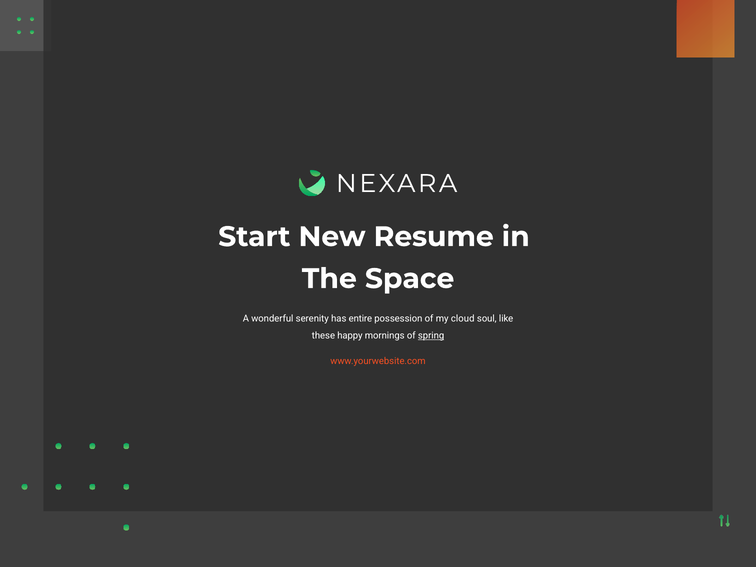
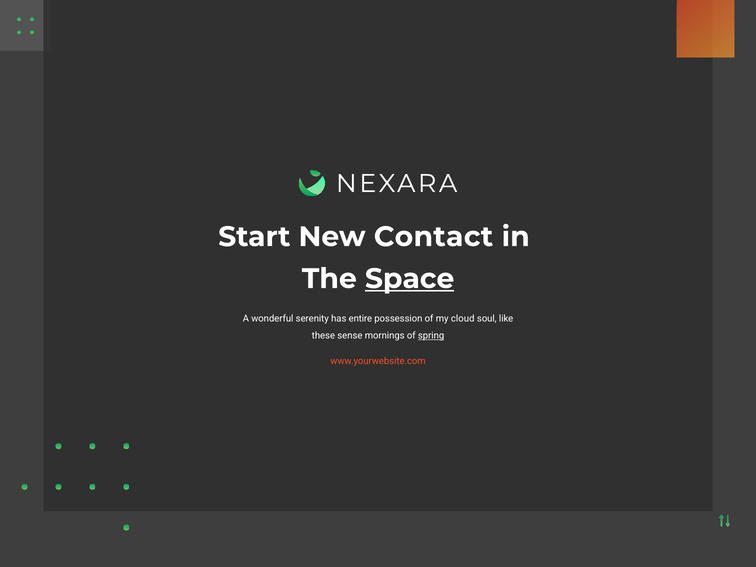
Resume: Resume -> Contact (433, 237)
Space underline: none -> present (410, 279)
happy: happy -> sense (350, 335)
